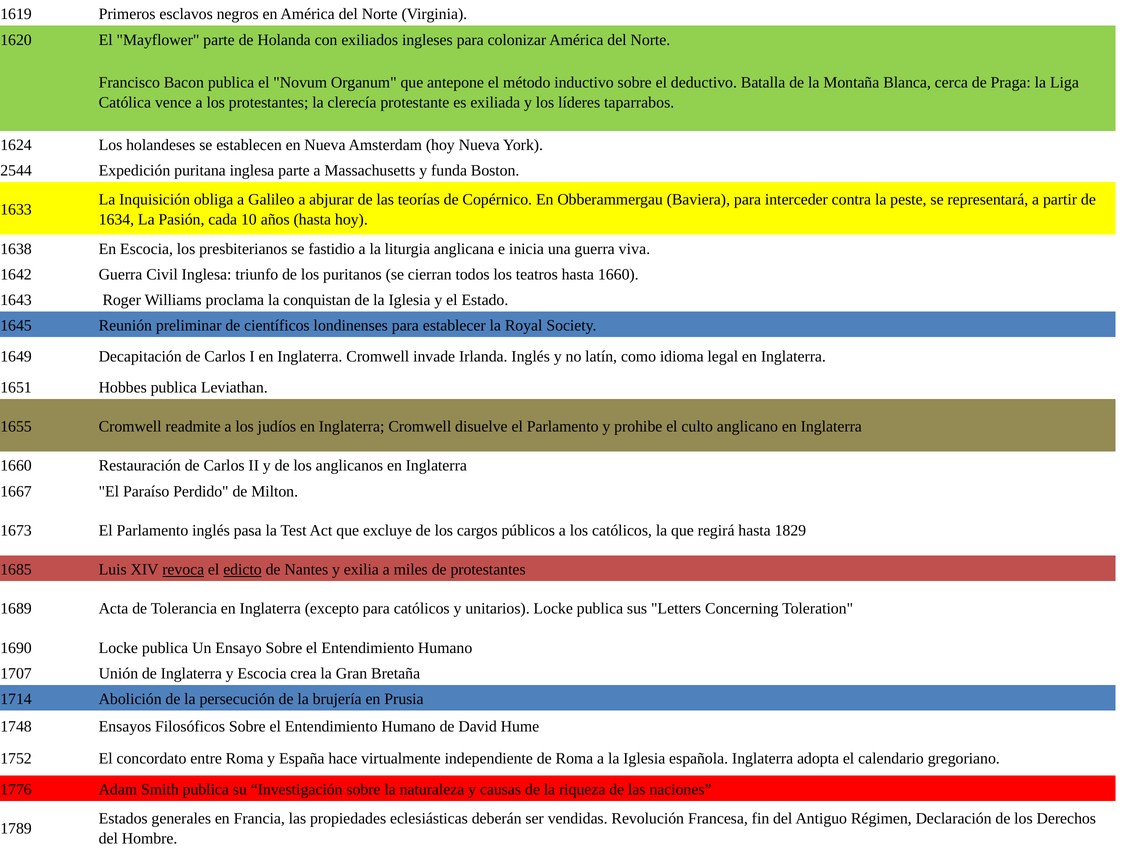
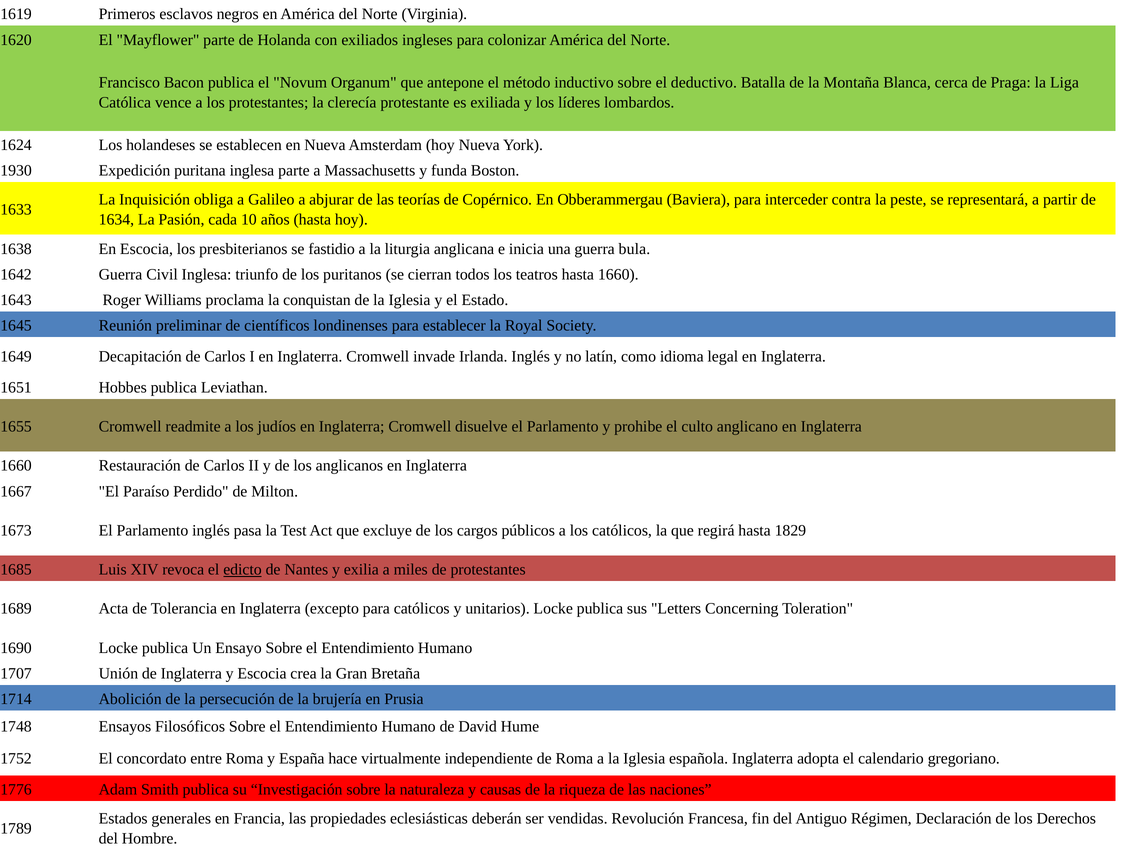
taparrabos: taparrabos -> lombardos (639, 102)
2544: 2544 -> 1930 (16, 171)
viva: viva -> bula (634, 249)
revoca underline: present -> none (183, 570)
